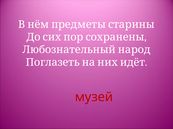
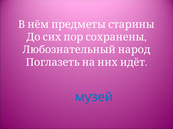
музей colour: red -> blue (94, 98)
